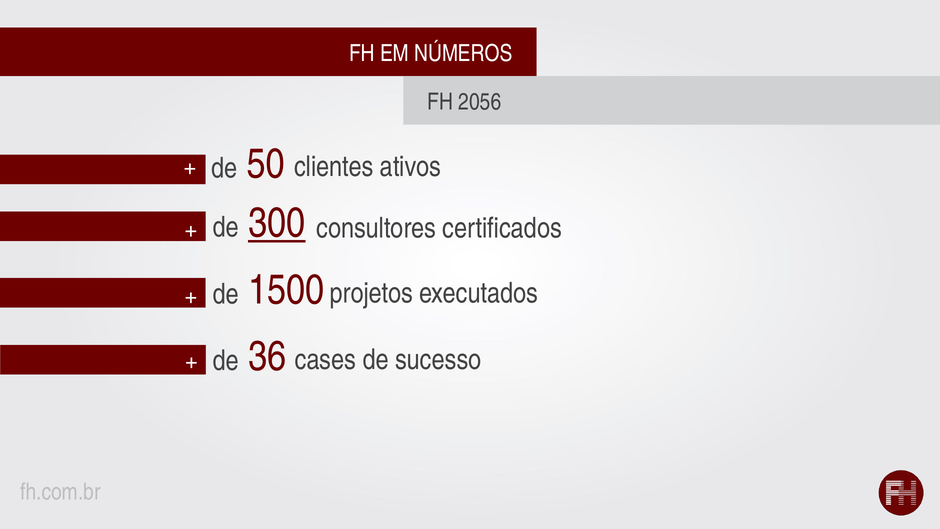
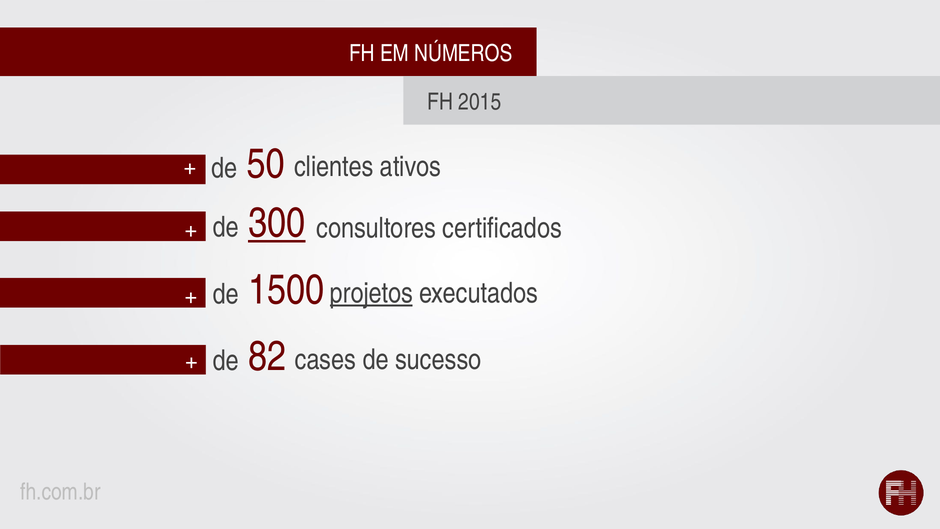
2056: 2056 -> 2015 (480, 102)
projetos underline: none -> present (371, 293)
36: 36 -> 82 (267, 356)
